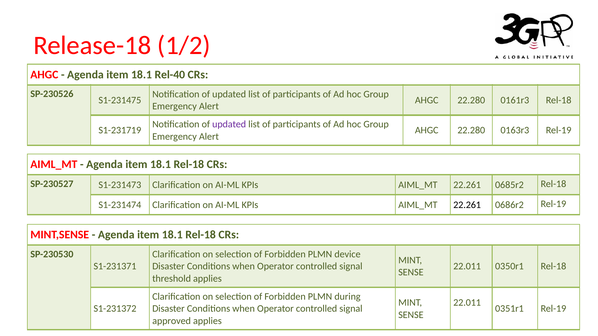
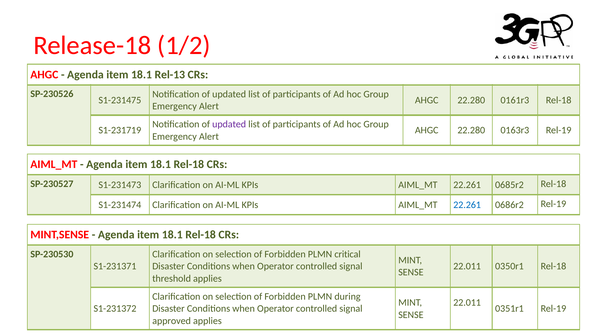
Rel-40: Rel-40 -> Rel-13 (170, 75)
22.261 colour: black -> blue (467, 205)
device: device -> critical (348, 254)
